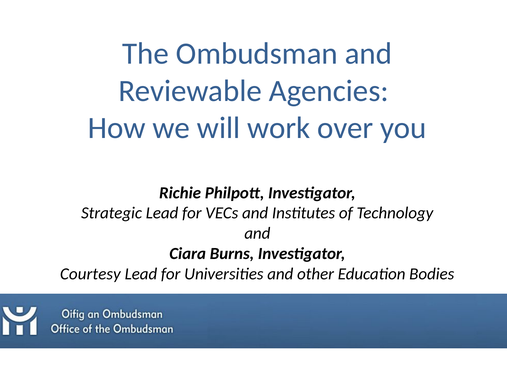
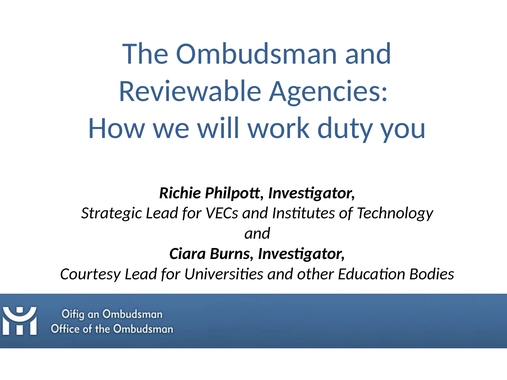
over: over -> duty (345, 128)
